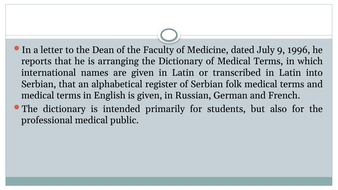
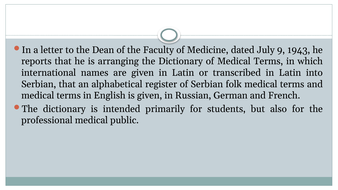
1996: 1996 -> 1943 (299, 50)
